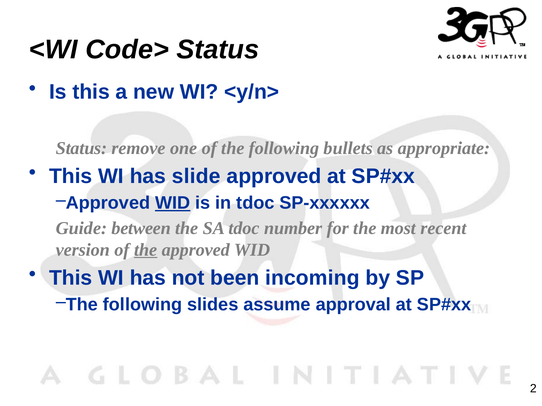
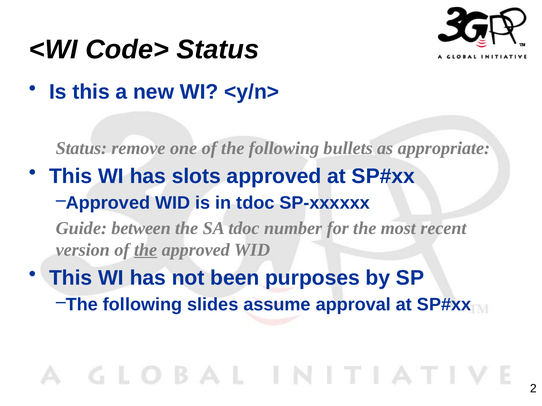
slide: slide -> slots (196, 176)
WID underline: present -> none (173, 203)
incoming: incoming -> purposes (312, 278)
